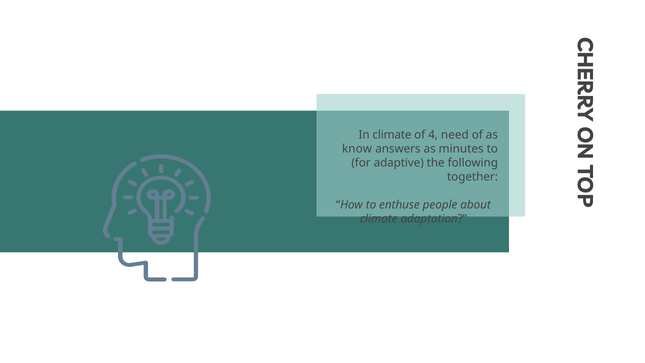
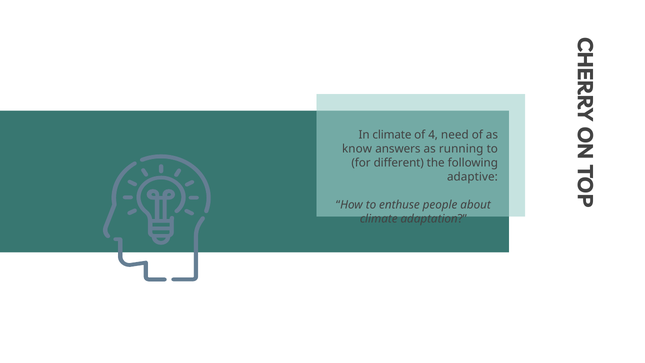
minutes: minutes -> running (461, 149)
adaptive: adaptive -> different (399, 163)
together: together -> adaptive (472, 177)
